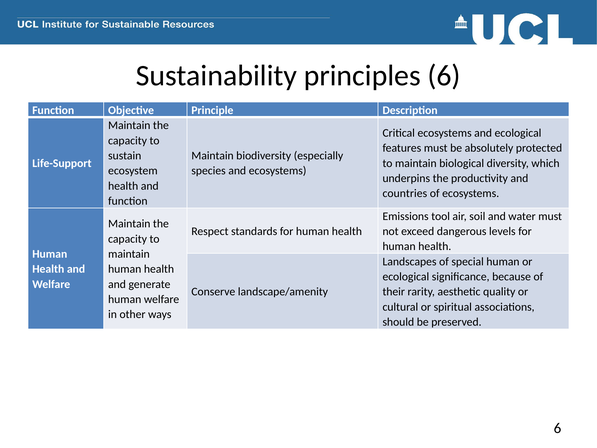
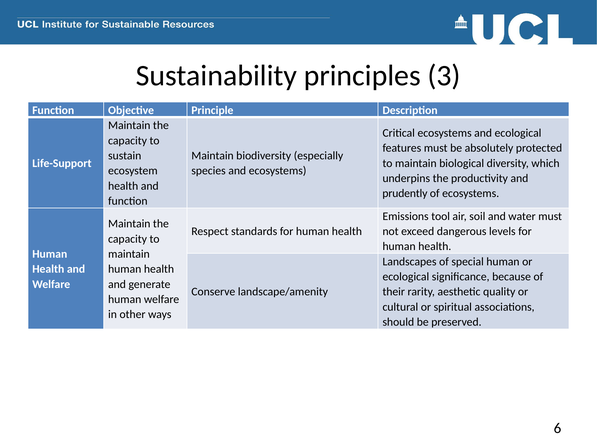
principles 6: 6 -> 3 (444, 75)
countries: countries -> prudently (405, 193)
